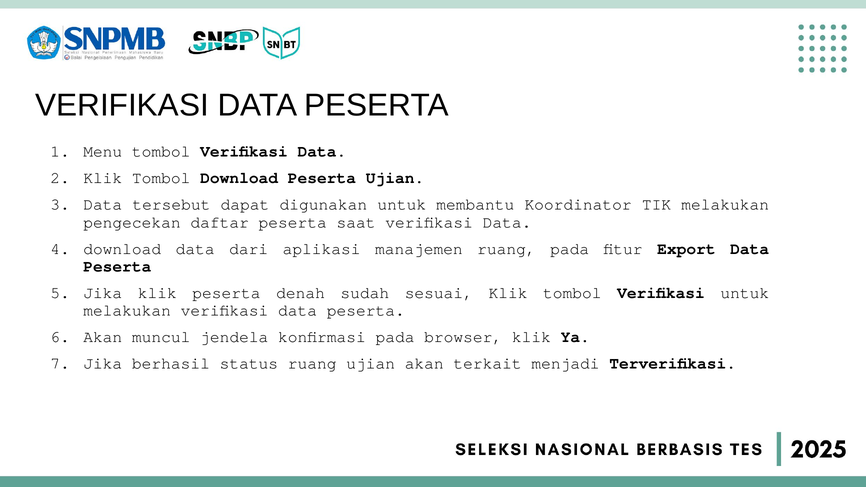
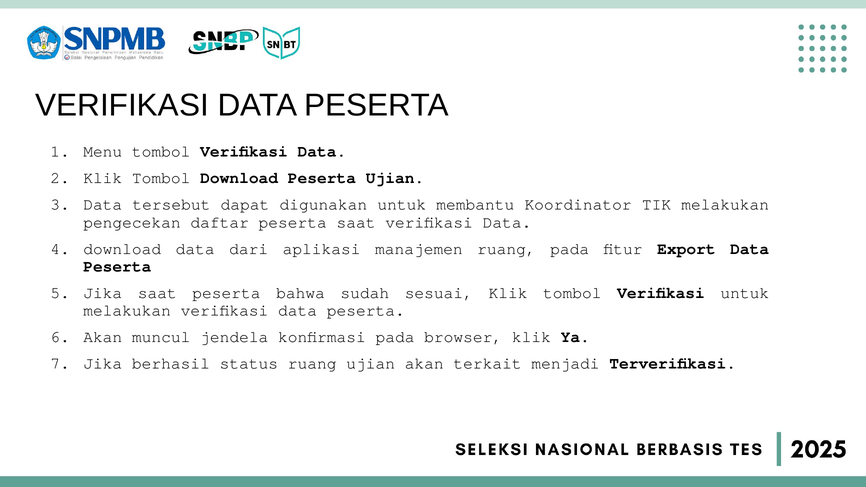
Jika klik: klik -> saat (157, 293)
denah: denah -> bahwa (301, 293)
